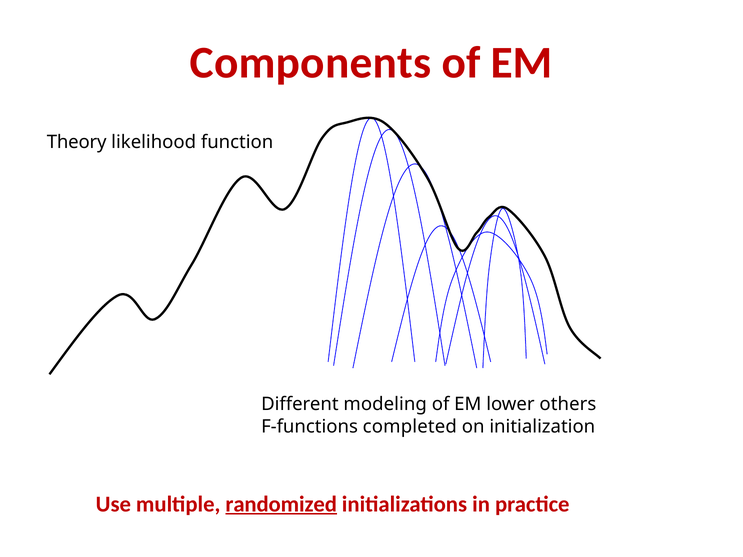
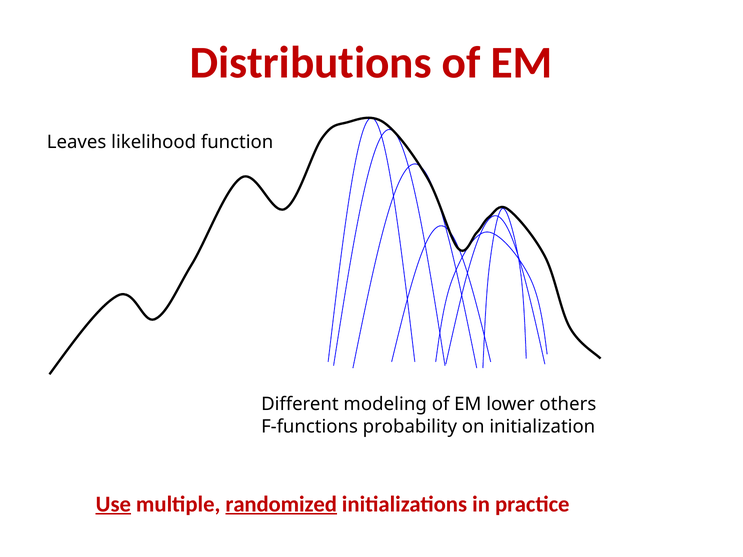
Components: Components -> Distributions (311, 63)
Theory: Theory -> Leaves (77, 142)
completed: completed -> probability (410, 427)
Use underline: none -> present (113, 504)
